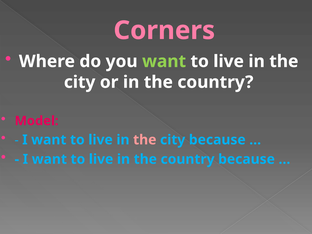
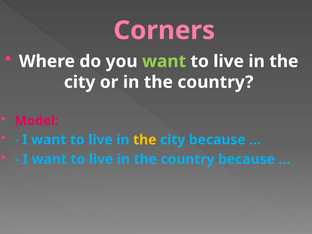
the colour: pink -> yellow (145, 140)
